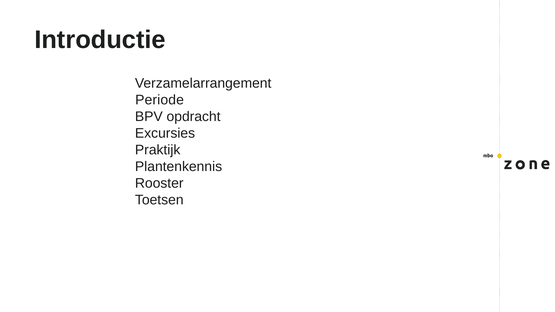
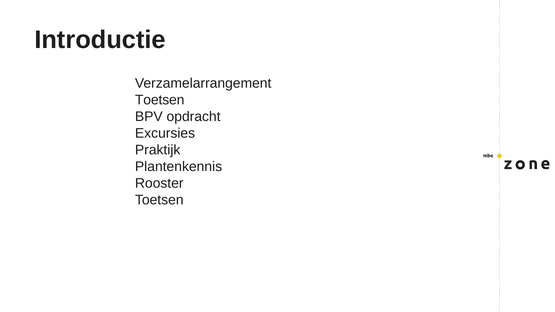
Periode: Periode -> Toetsen (160, 100)
